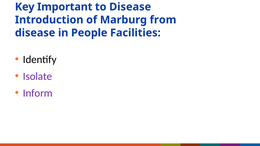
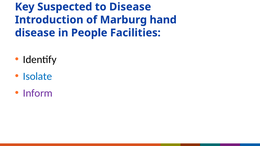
Important: Important -> Suspected (65, 7)
from: from -> hand (163, 20)
Isolate colour: purple -> blue (38, 76)
